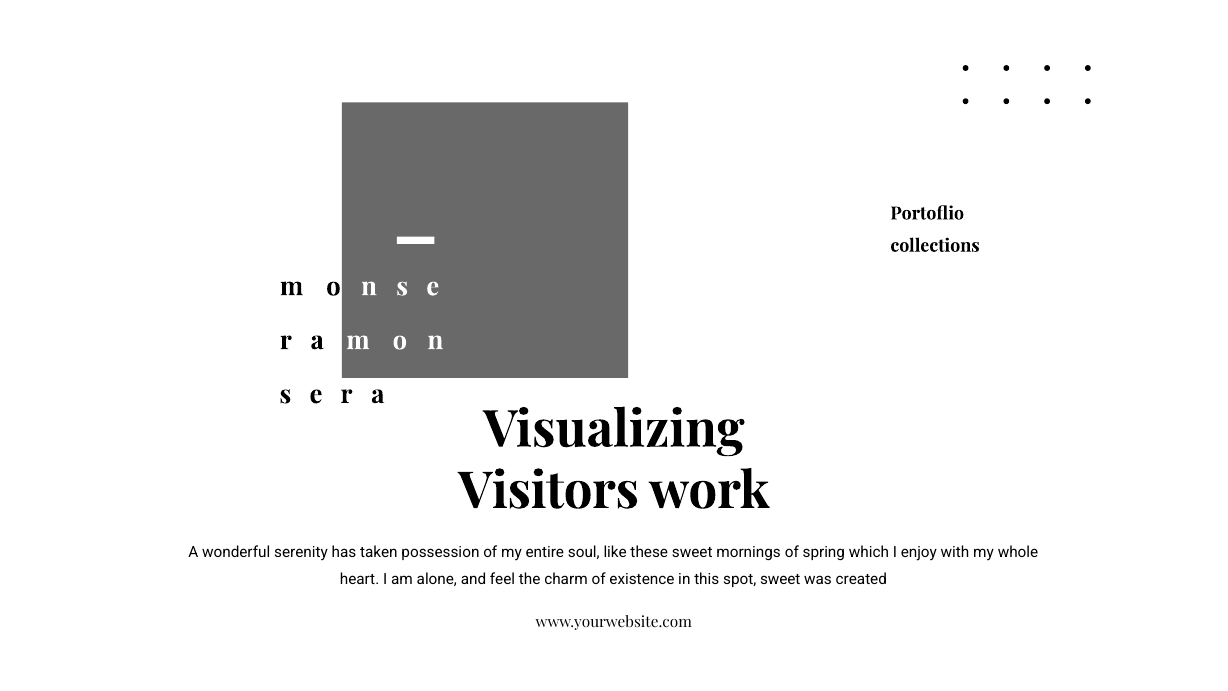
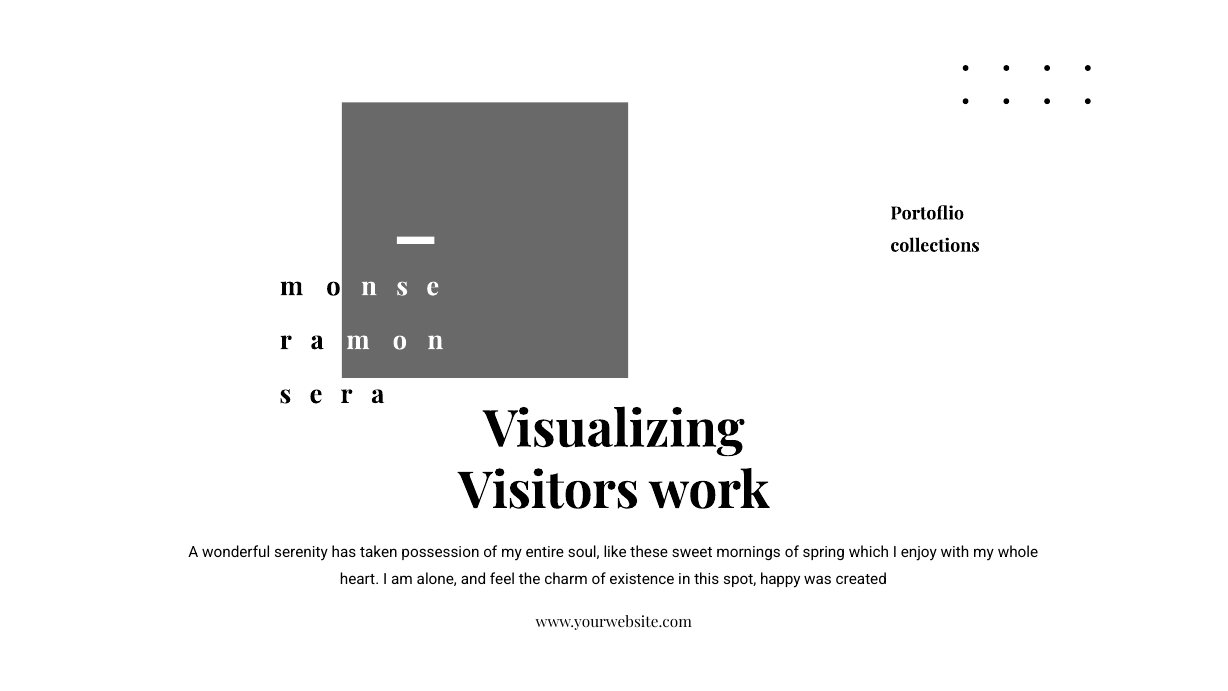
spot sweet: sweet -> happy (780, 580)
